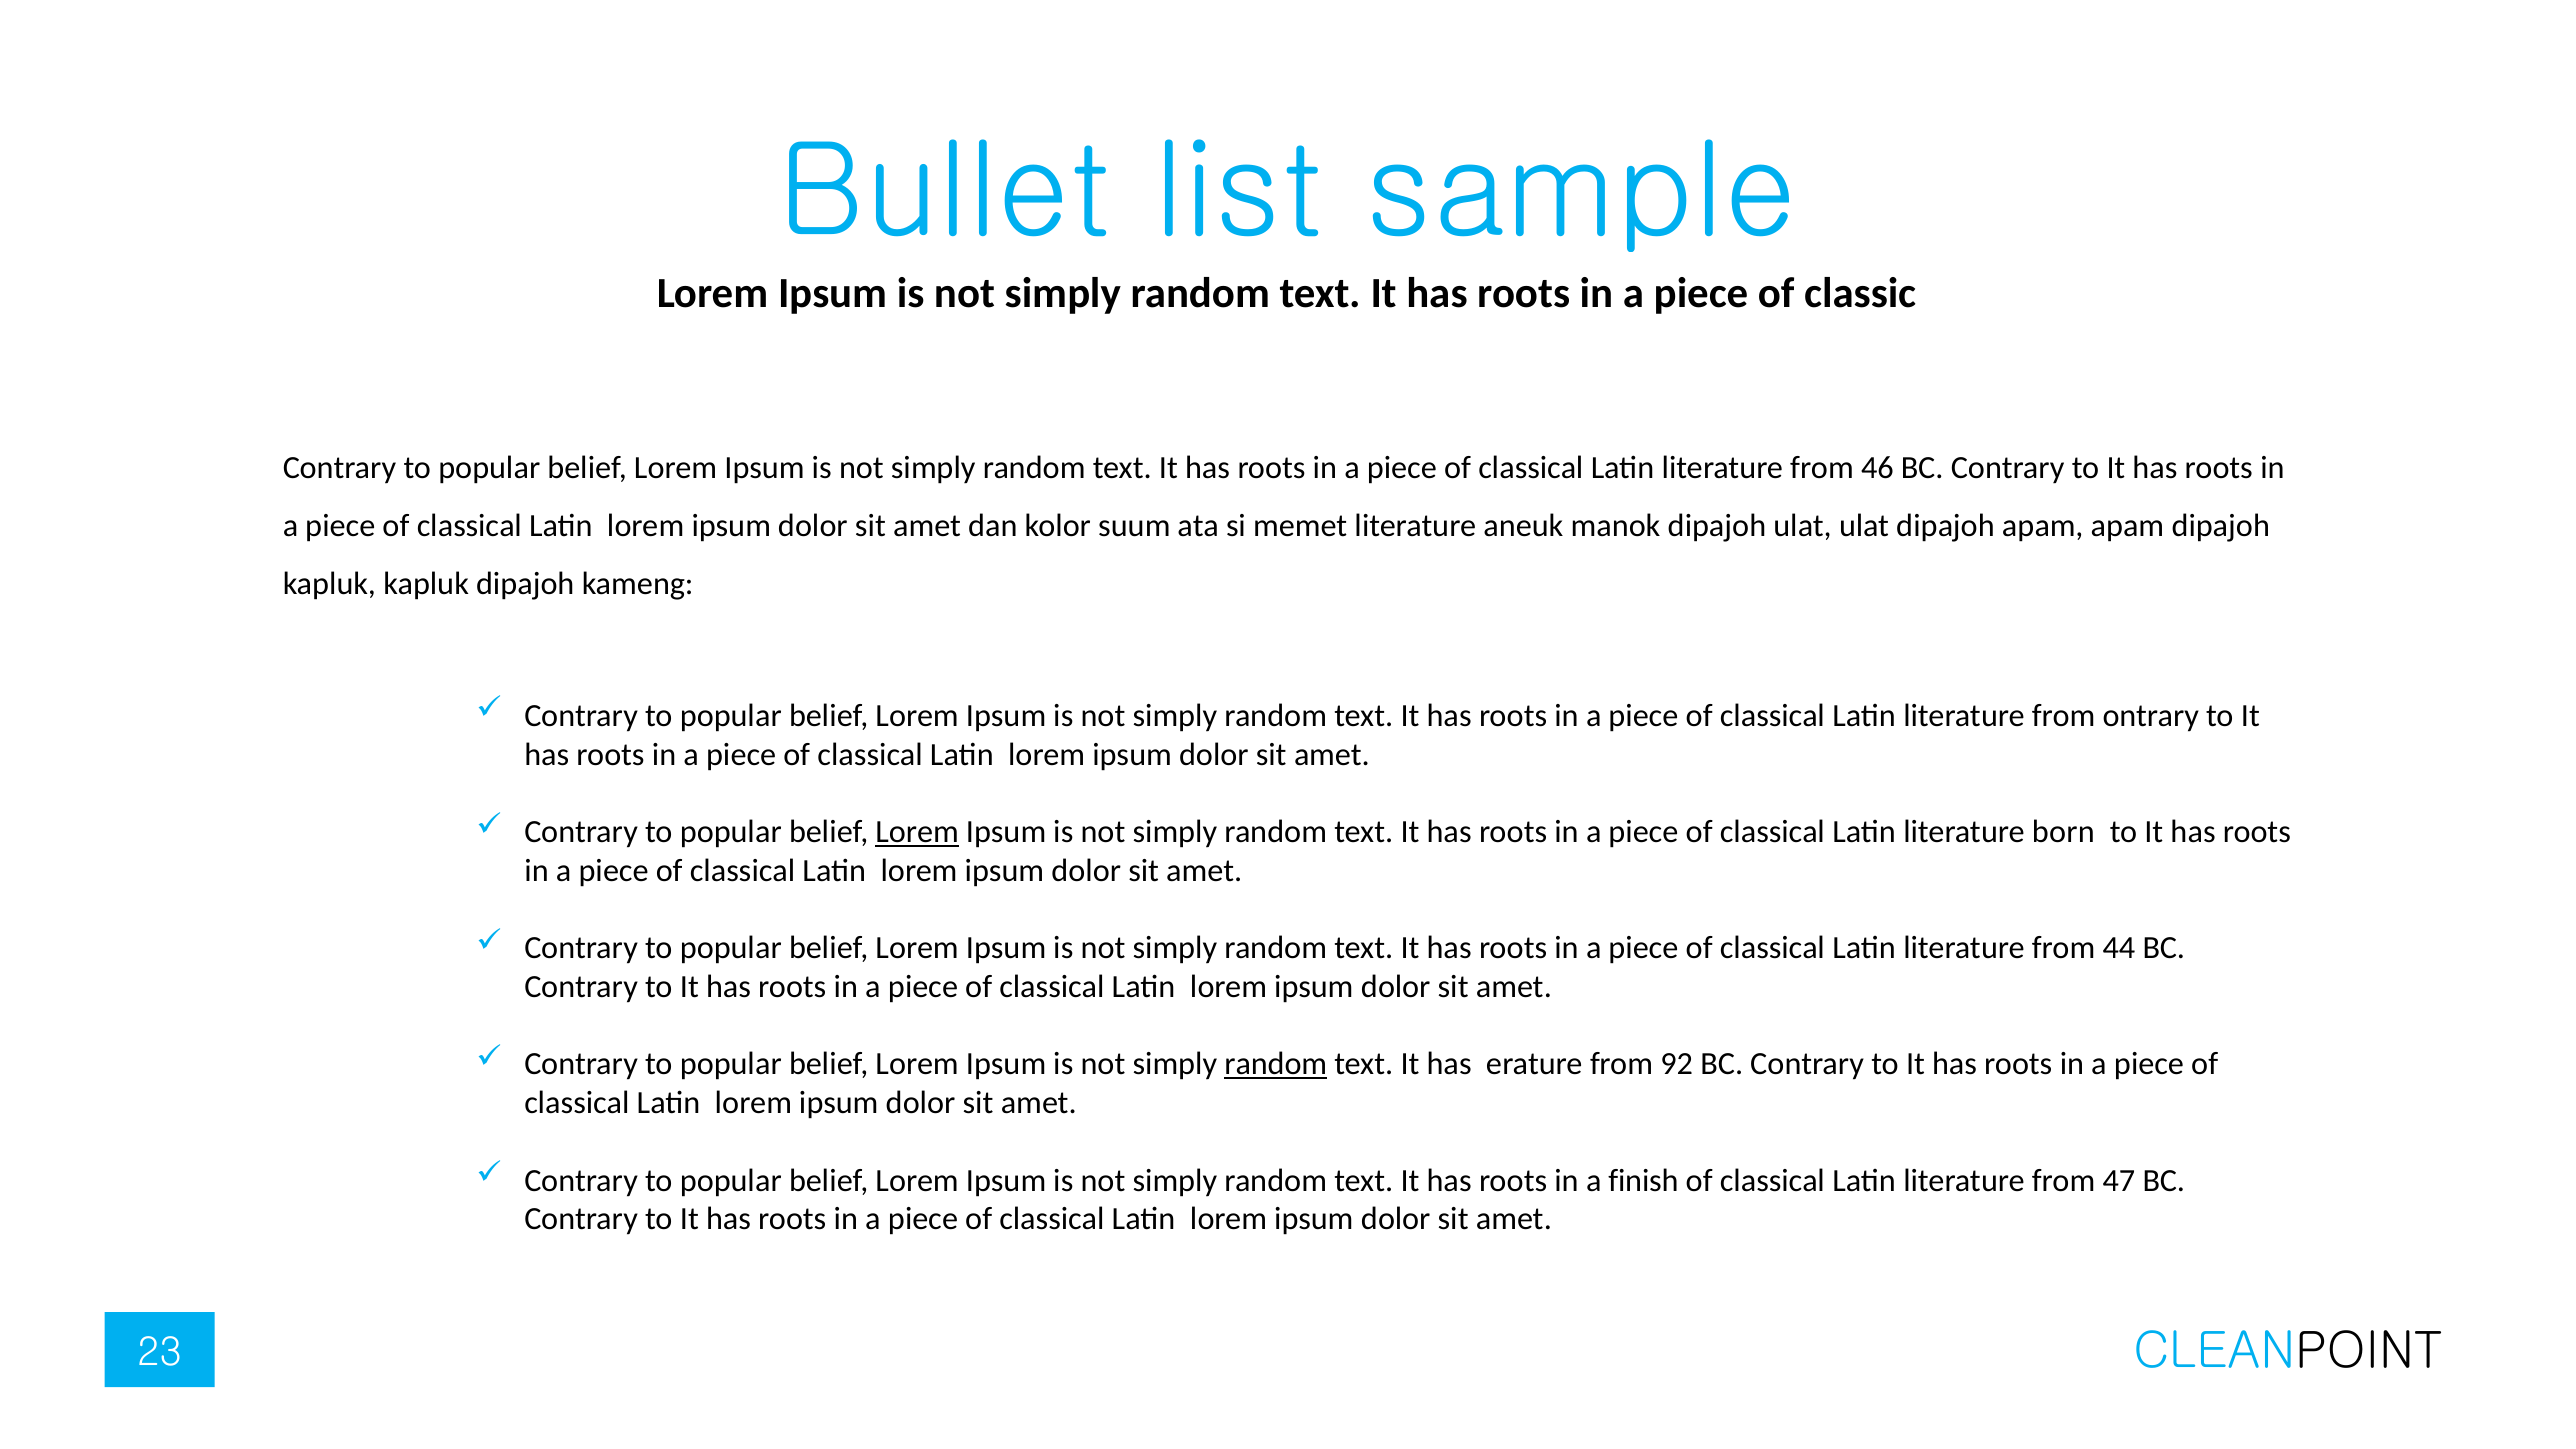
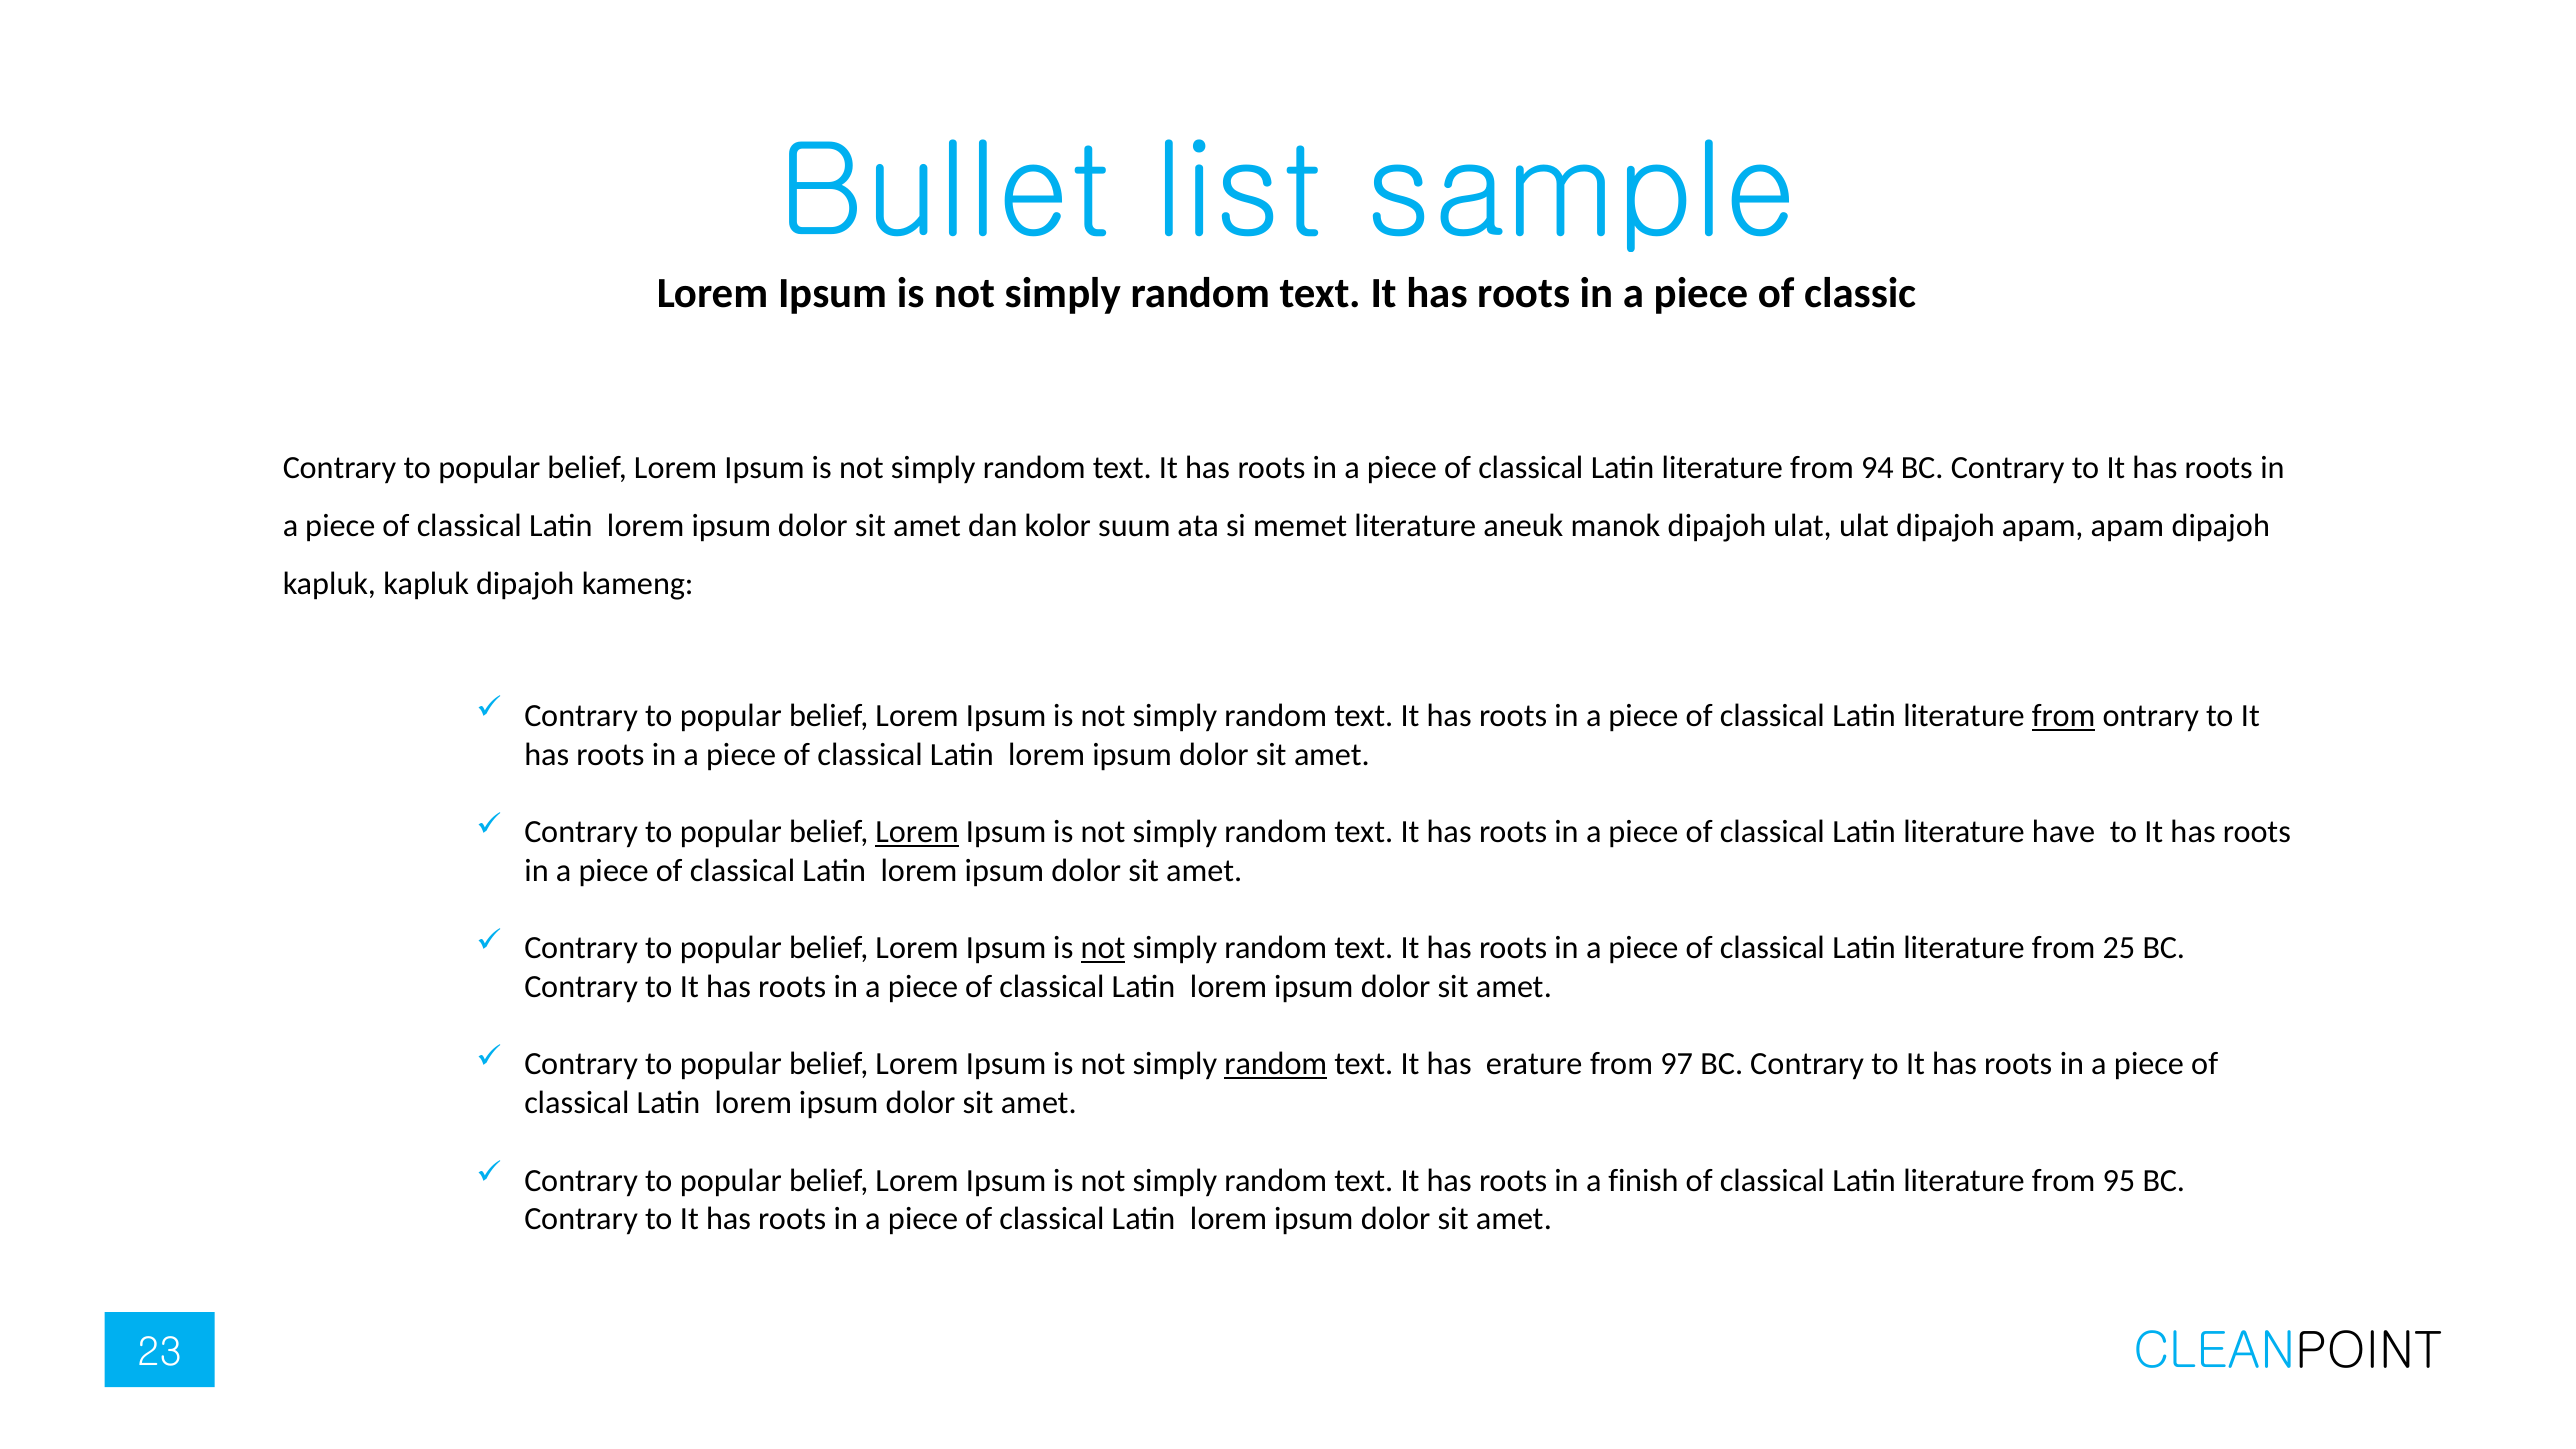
46: 46 -> 94 (1877, 468)
from underline: none -> present (2064, 716)
born: born -> have (2063, 832)
not underline: none -> present (1103, 948)
44: 44 -> 25 (2119, 948)
92: 92 -> 97 (1677, 1064)
47: 47 -> 95 (2119, 1181)
